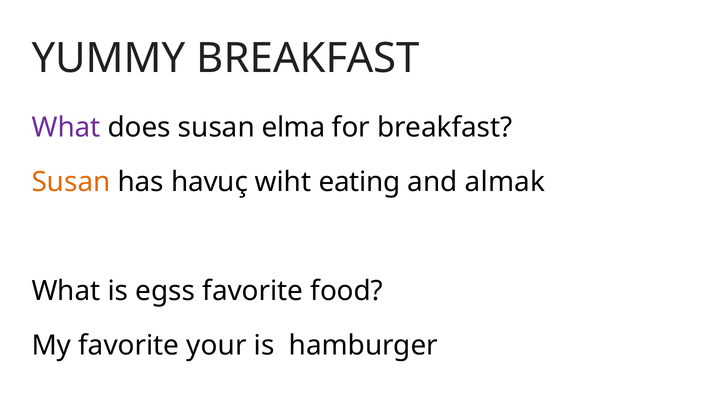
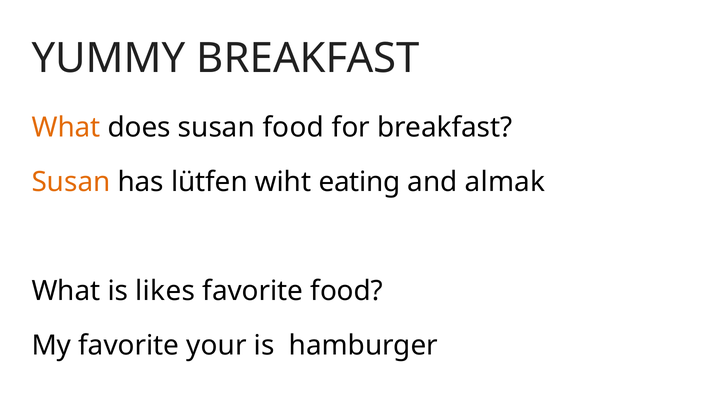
What colour: purple -> orange (66, 127)
susan elma: elma -> food (293, 127)
havuç: havuç -> lütfen (209, 182)
egss: egss -> likes (165, 291)
